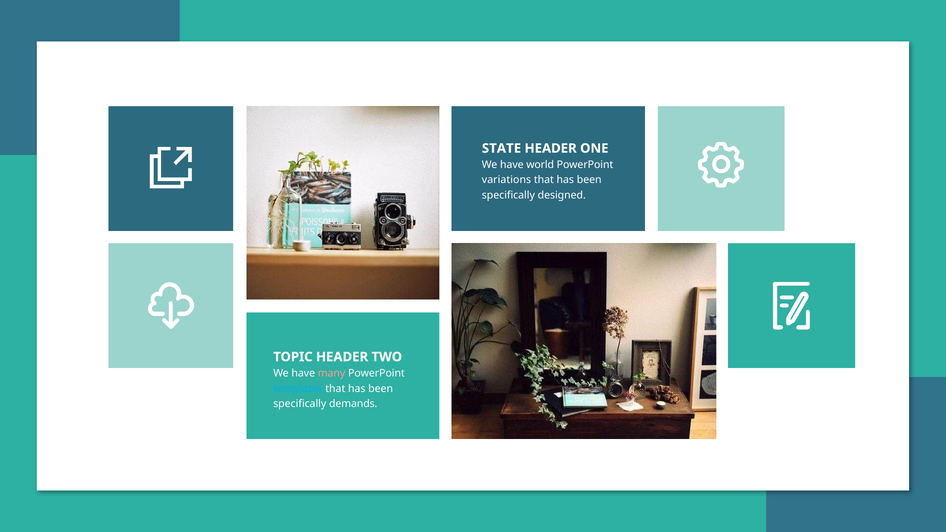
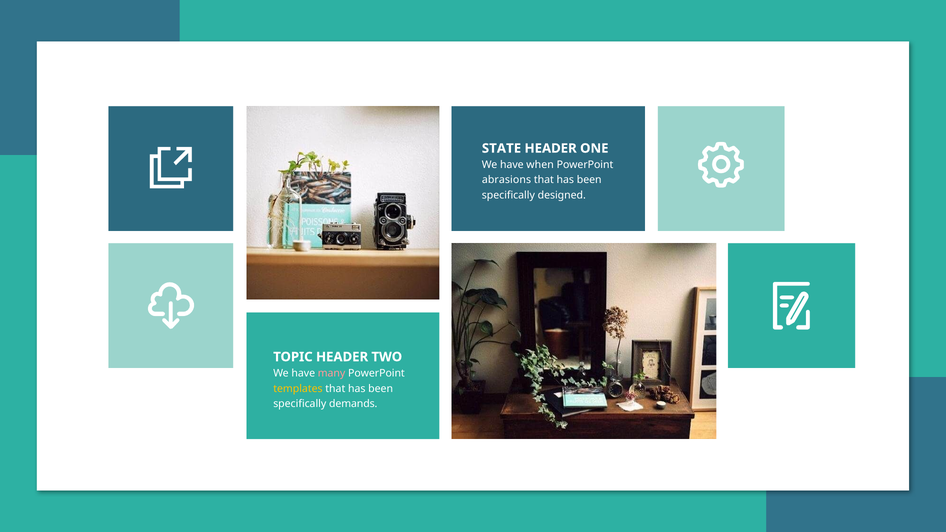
world: world -> when (540, 165)
variations: variations -> abrasions (506, 180)
templates colour: light blue -> yellow (298, 389)
